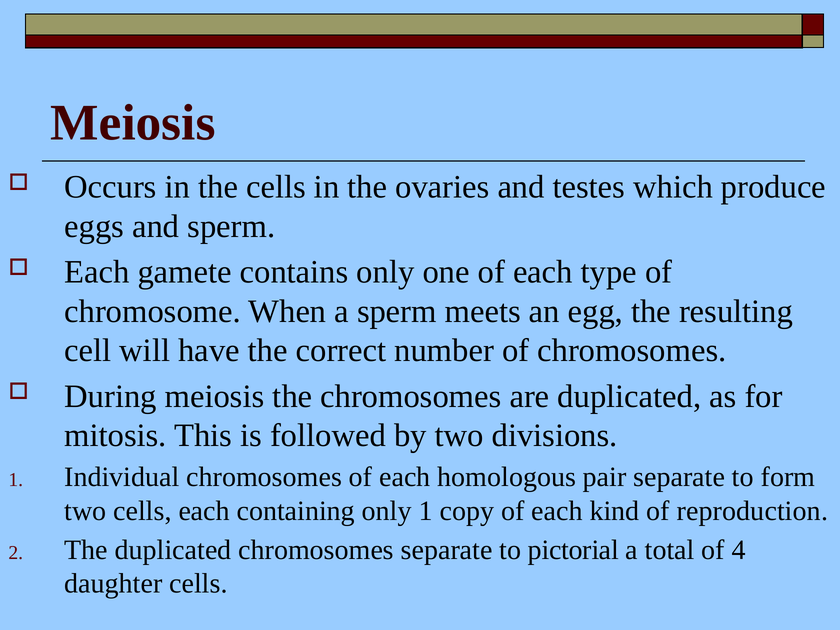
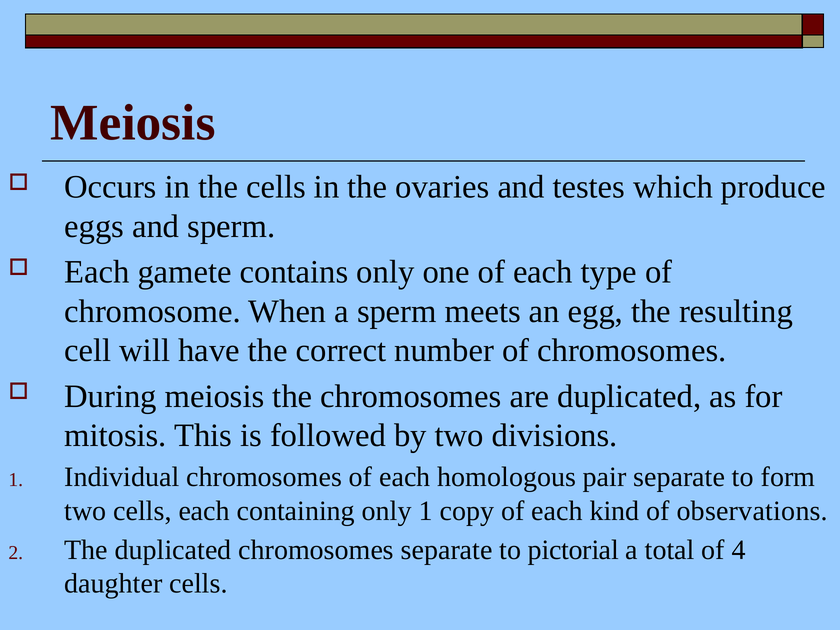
reproduction: reproduction -> observations (752, 511)
